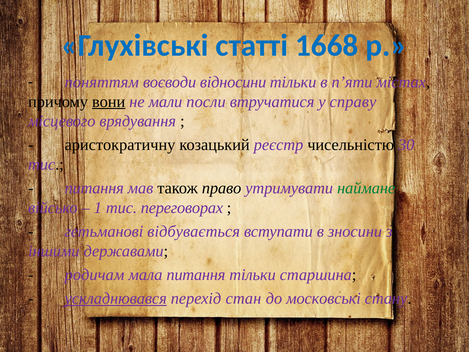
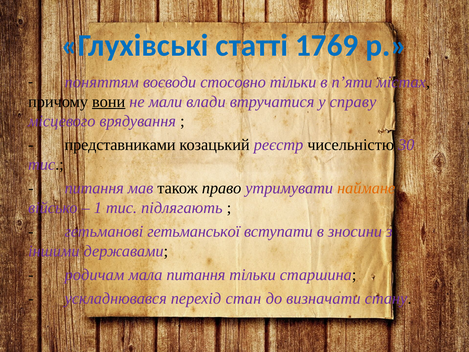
1668: 1668 -> 1769 (327, 46)
відносини: відносини -> стосовно (233, 82)
посли: посли -> влади (206, 102)
аристократичну: аристократичну -> представниками (120, 145)
наймане colour: green -> orange (366, 188)
переговорах: переговорах -> підлягають (182, 208)
відбувається: відбувається -> гетьманської (194, 231)
ускладнювався underline: present -> none (116, 298)
московські: московські -> визначати (323, 298)
